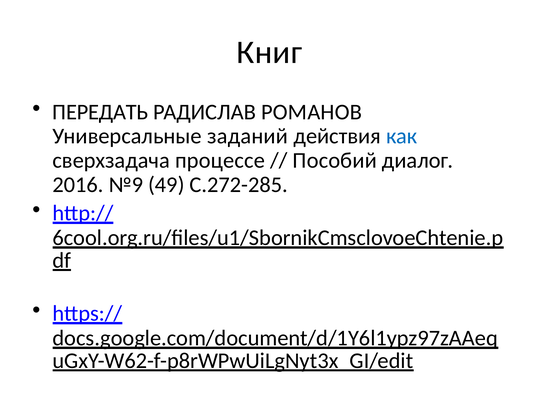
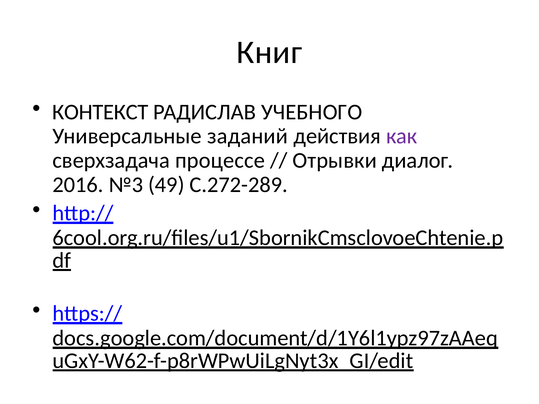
ПЕРЕДАТЬ: ПЕРЕДАТЬ -> КОНТЕКСТ (100, 112)
РОМАНОВ: РОМАНОВ -> УЧЕБНОГО (312, 112)
как colour: blue -> purple (402, 136)
Пособий: Пособий -> Отрывки (335, 161)
№9: №9 -> №3 (126, 185)
С.272-285: С.272-285 -> С.272-289 (239, 185)
